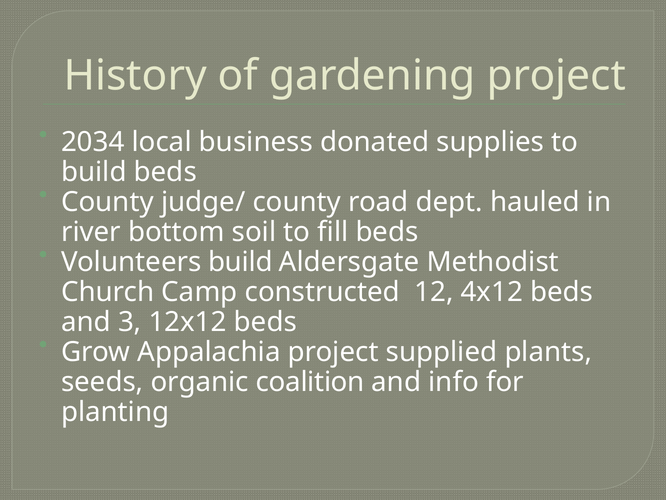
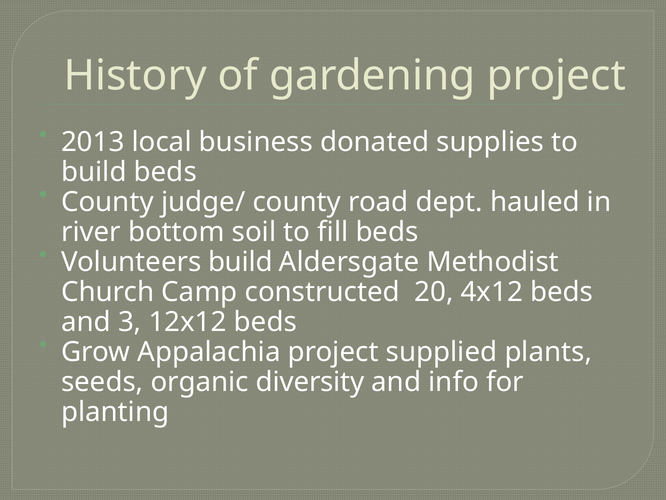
2034: 2034 -> 2013 (93, 142)
12: 12 -> 20 (434, 292)
coalition: coalition -> diversity (310, 382)
